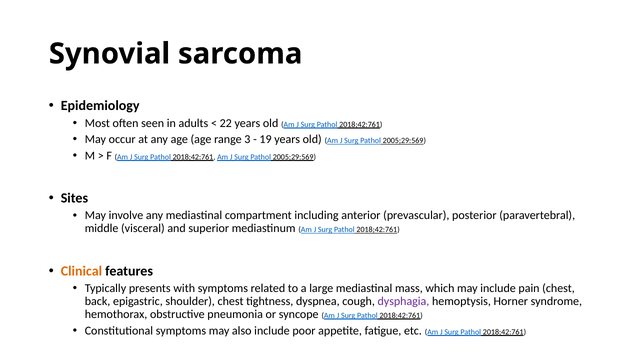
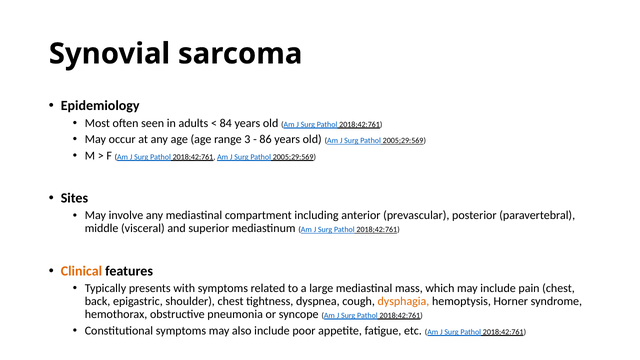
22: 22 -> 84 (226, 123)
19: 19 -> 86 (266, 139)
dysphagia colour: purple -> orange (403, 301)
